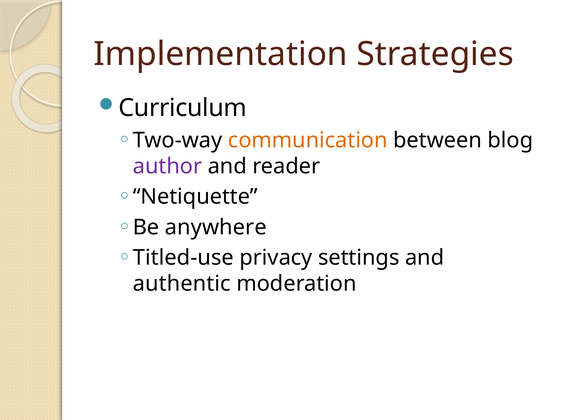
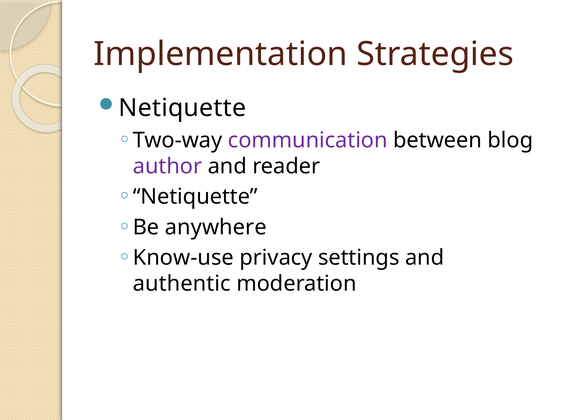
Curriculum: Curriculum -> Netiquette (182, 108)
communication colour: orange -> purple (308, 140)
Titled-use: Titled-use -> Know-use (183, 258)
